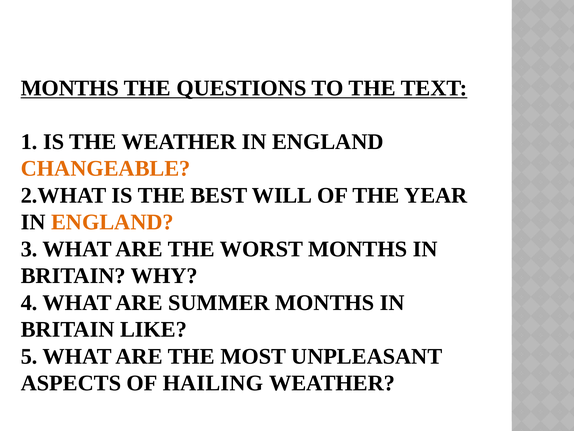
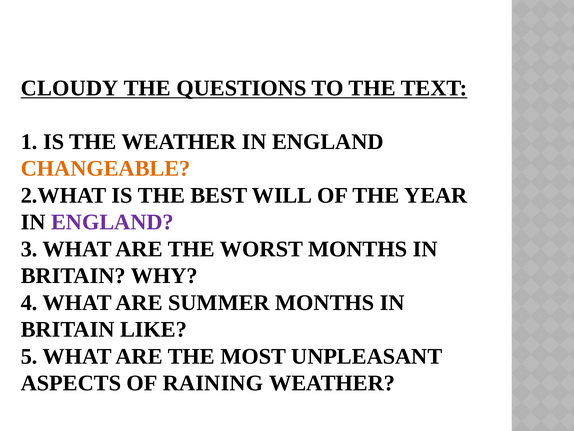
MONTHS: MONTHS -> CLOUDY (70, 88)
ENGLAND colour: orange -> purple (112, 222)
HAILING: HAILING -> RAINING (213, 383)
